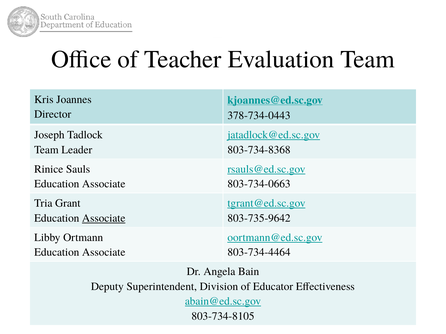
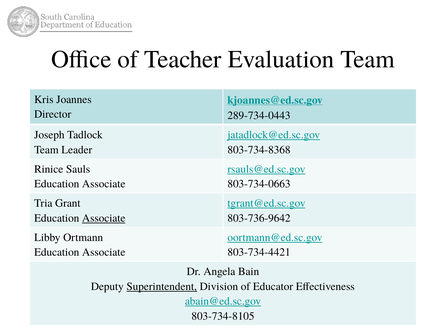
378-734-0443: 378-734-0443 -> 289-734-0443 (259, 116)
803-735-9642: 803-735-9642 -> 803-736-9642 (259, 218)
803-734-4464: 803-734-4464 -> 803-734-4421 (259, 253)
Superintendent underline: none -> present (162, 287)
